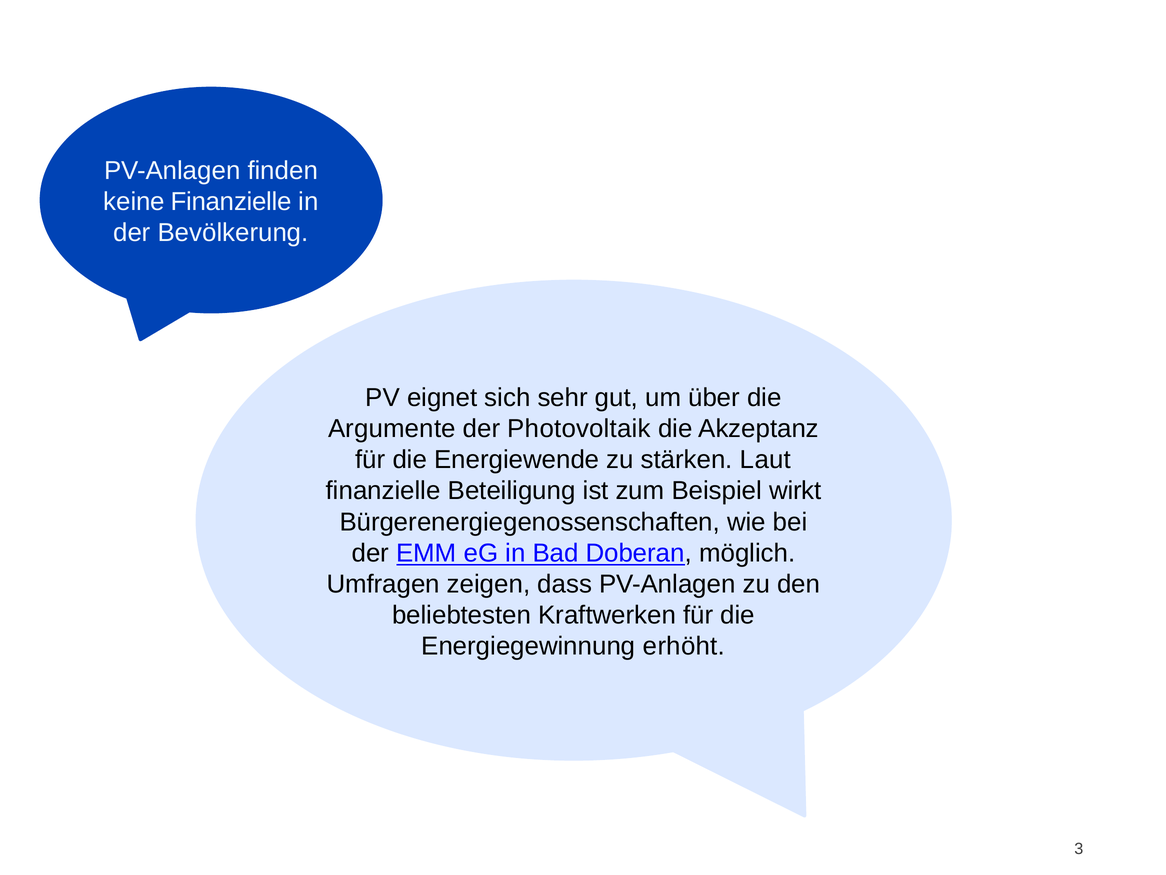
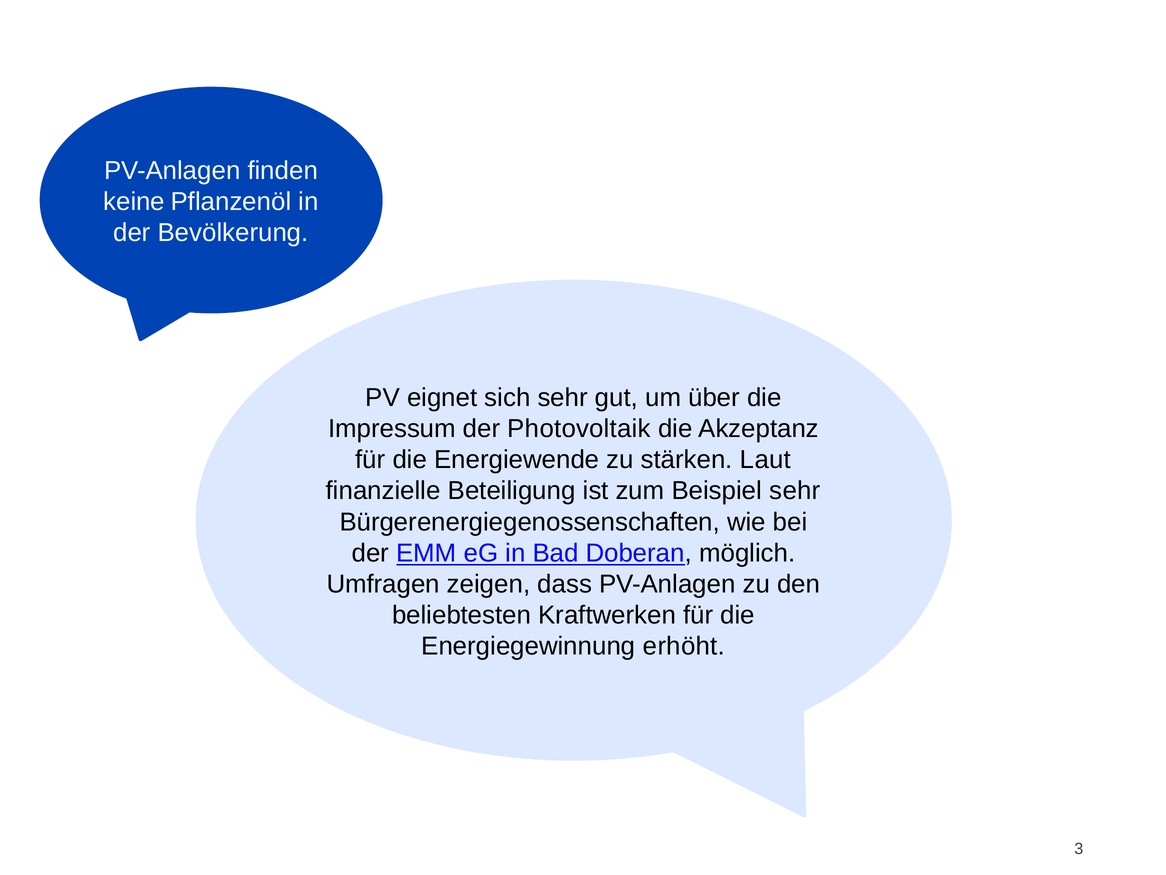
keine Finanzielle: Finanzielle -> Pflanzenöl (231, 202)
Argumente: Argumente -> Impressum (392, 428)
Beispiel wirkt: wirkt -> sehr (795, 491)
